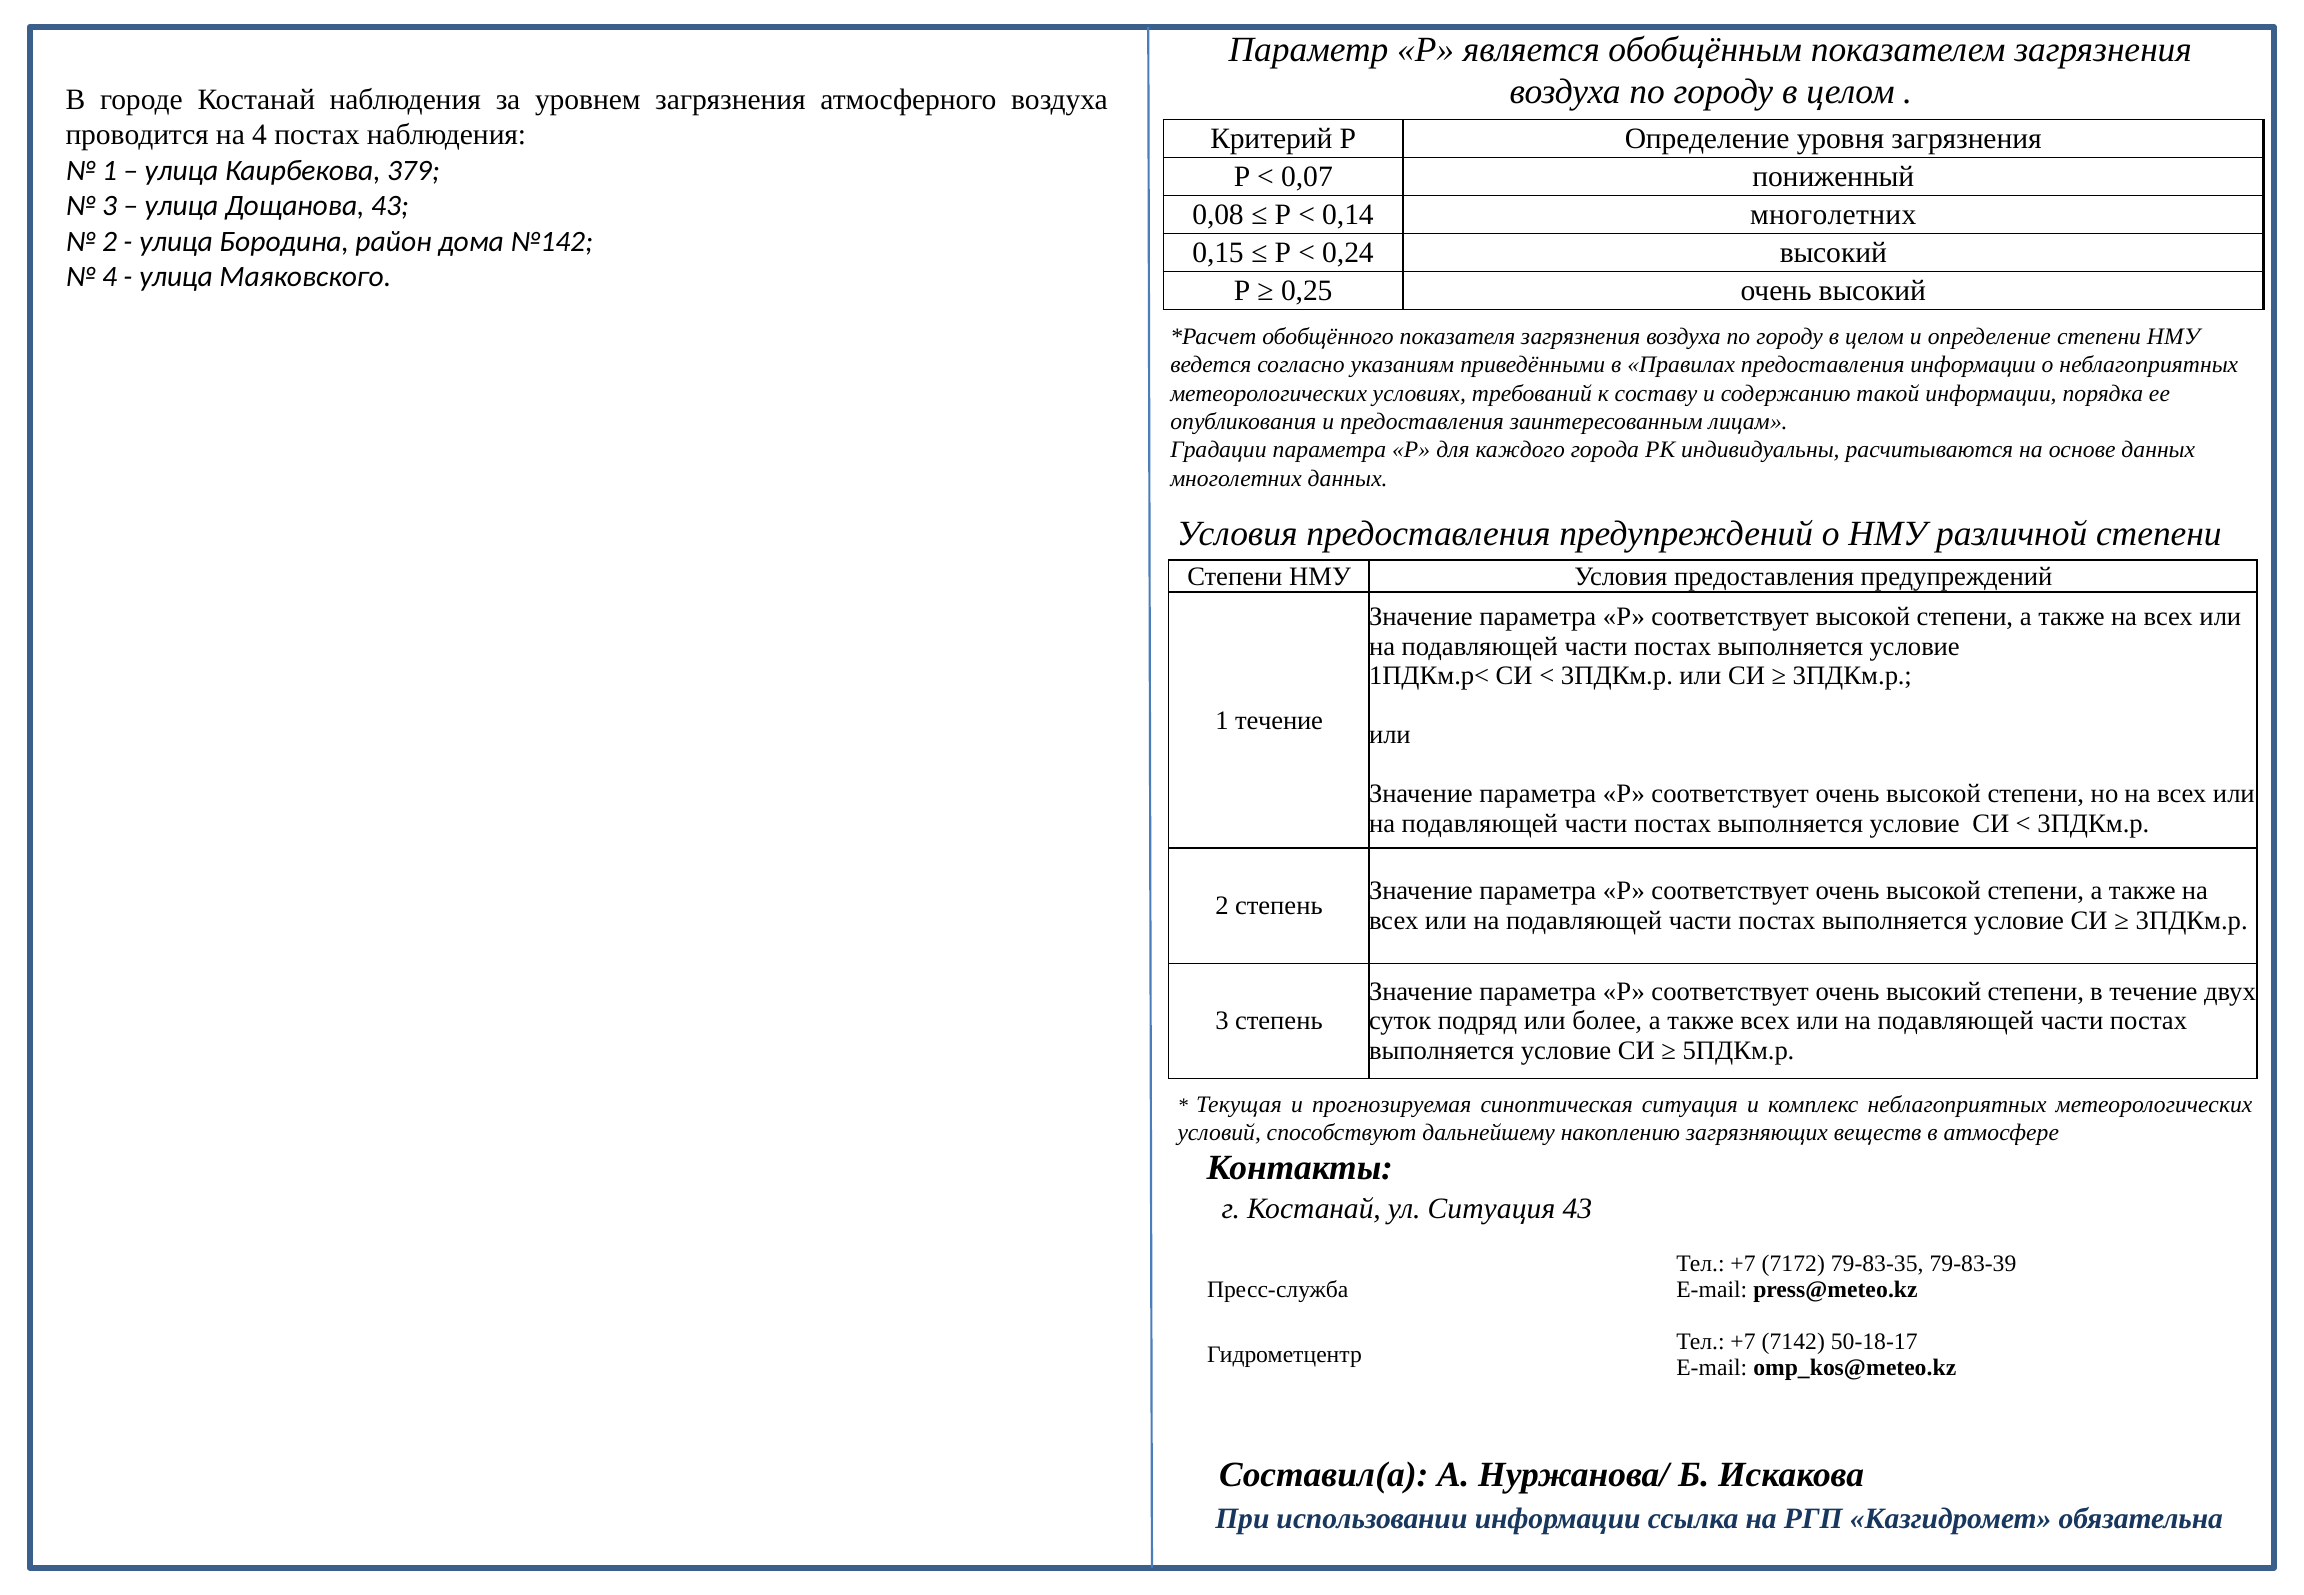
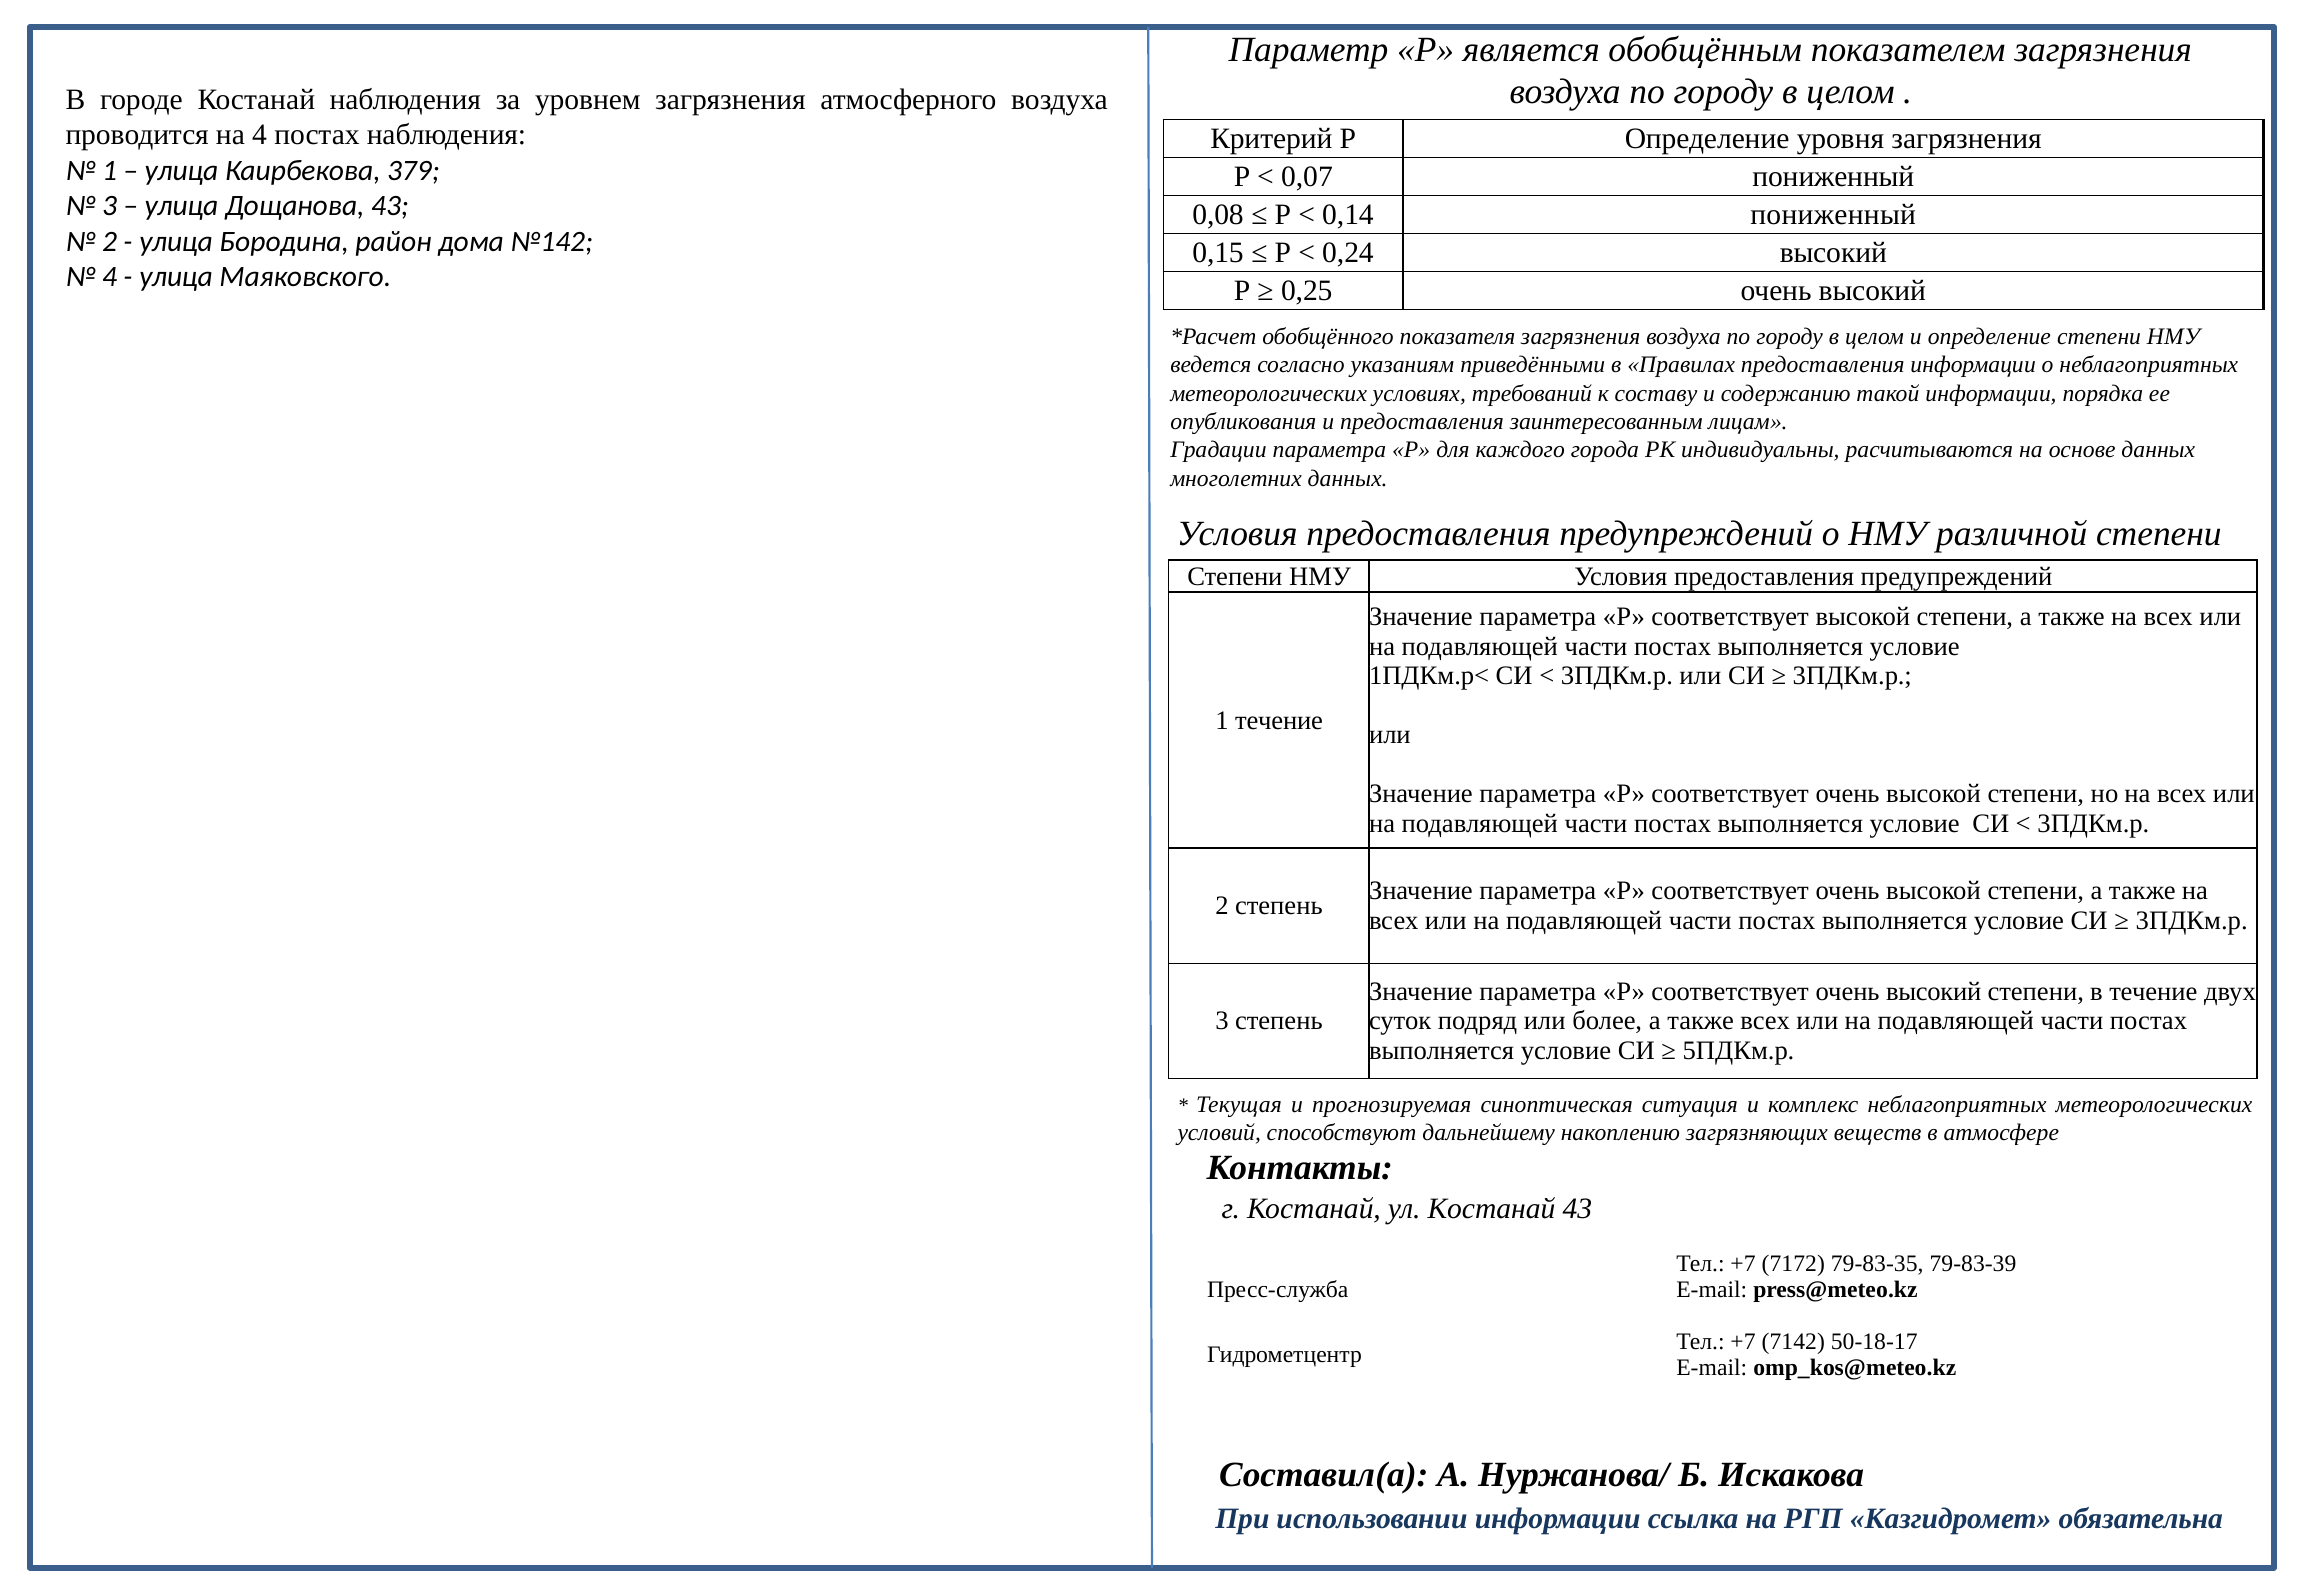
0,14 многолетних: многолетних -> пониженный (1833, 214)
ул Ситуация: Ситуация -> Костанай (1491, 1209)
